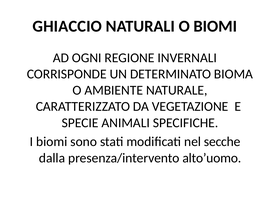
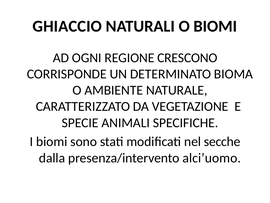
INVERNALI: INVERNALI -> CRESCONO (187, 58)
alto’uomo: alto’uomo -> alci’uomo (212, 158)
